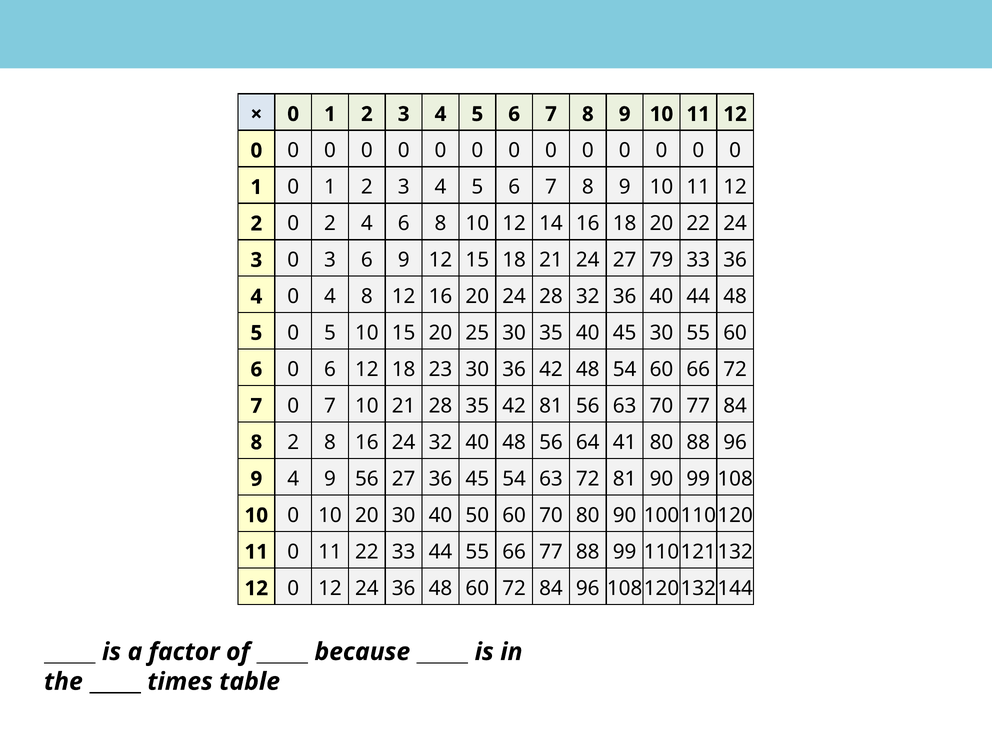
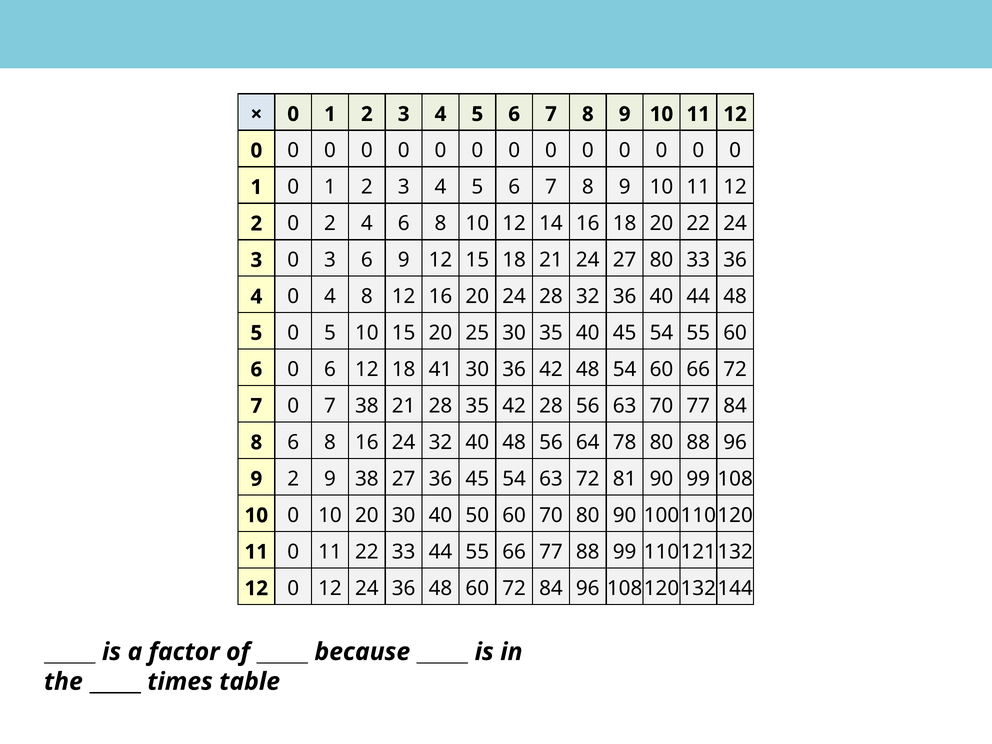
27 79: 79 -> 80 (661, 260)
40 45 30: 30 -> 54 (661, 333)
23: 23 -> 41 (440, 370)
7 10: 10 -> 38 (367, 406)
42 81: 81 -> 28 (551, 406)
8 2: 2 -> 6 (293, 442)
41: 41 -> 78 (625, 442)
9 4: 4 -> 2 (293, 479)
9 56: 56 -> 38 (367, 479)
